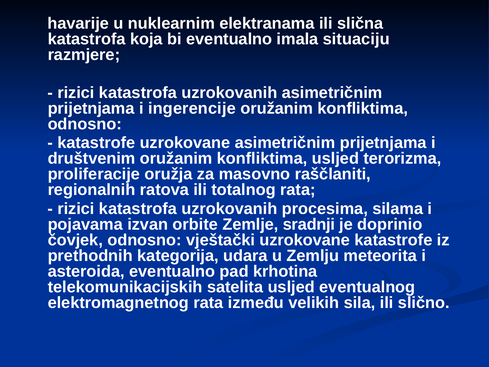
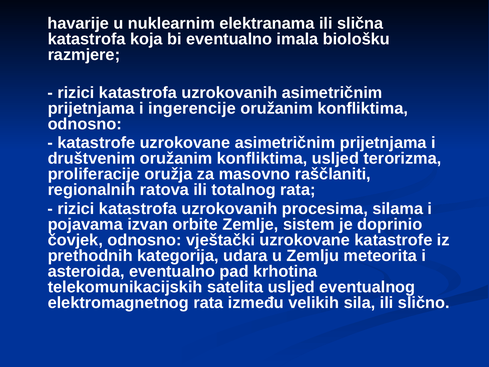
situaciju: situaciju -> biološku (356, 39)
sradnji: sradnji -> sistem (309, 224)
